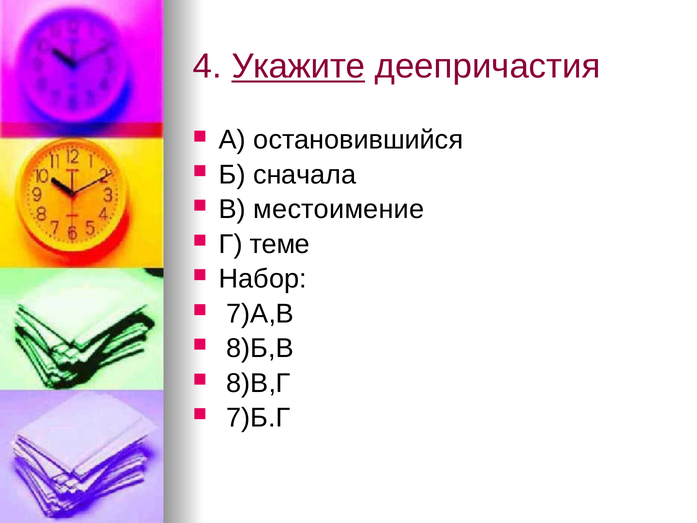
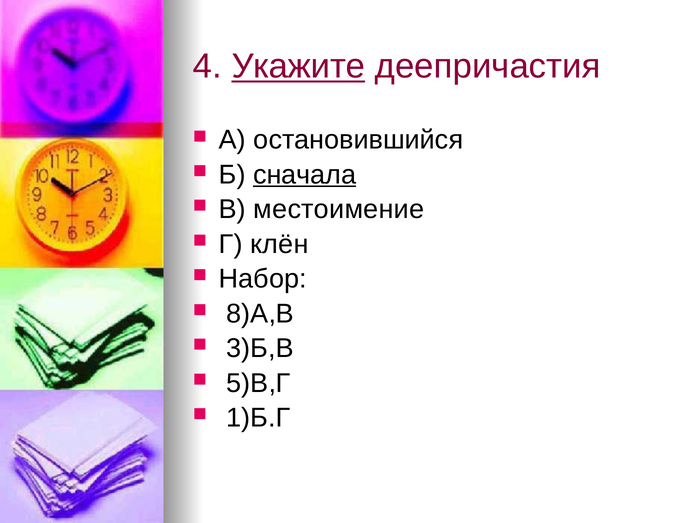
сначала underline: none -> present (305, 175)
теме: теме -> клён (280, 244)
7)А,В: 7)А,В -> 8)А,В (260, 314)
8)Б,В: 8)Б,В -> 3)Б,В (260, 348)
8)В,Г: 8)В,Г -> 5)В,Г (259, 383)
7)Б.Г: 7)Б.Г -> 1)Б.Г (258, 418)
